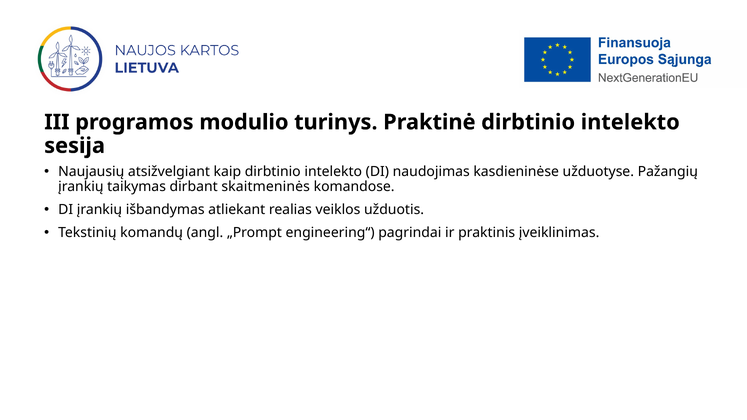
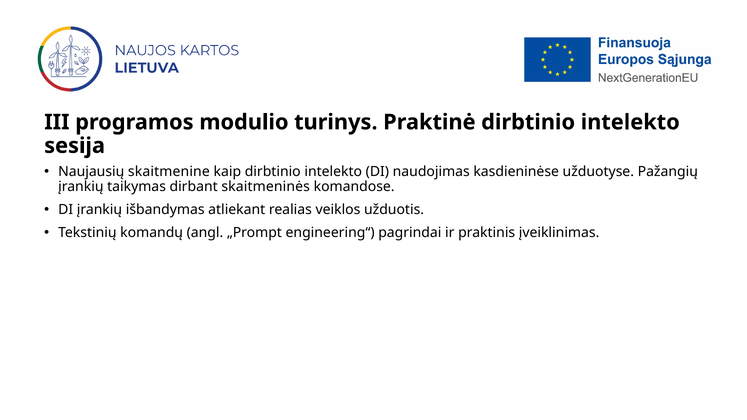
atsižvelgiant: atsižvelgiant -> skaitmenine (169, 172)
